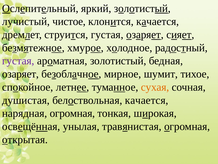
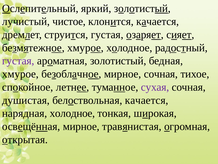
озаряет: озаряет -> хмурое (20, 74)
мирное шумит: шумит -> сочная (161, 74)
сухая colour: orange -> purple (155, 87)
нарядная огромная: огромная -> холодное (72, 113)
освещённая унылая: унылая -> мирное (81, 126)
